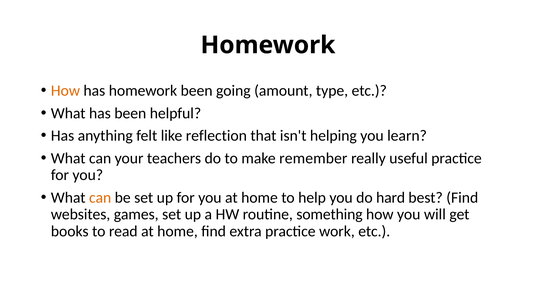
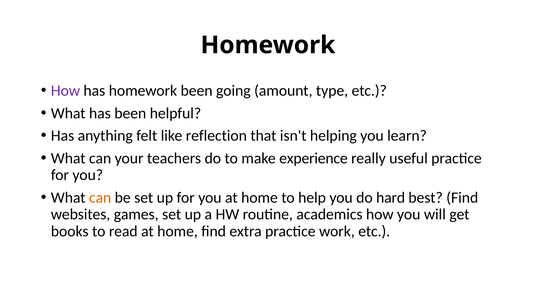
How colour: orange -> purple (65, 91)
remember: remember -> experience (313, 158)
something: something -> academics (329, 214)
